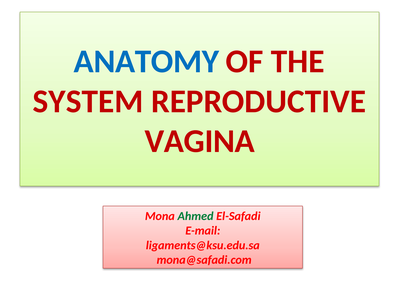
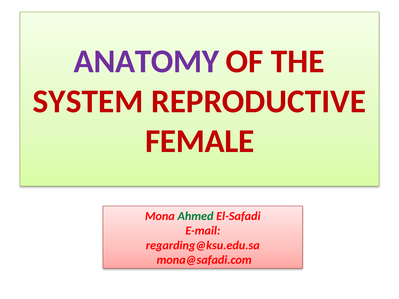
ANATOMY colour: blue -> purple (146, 62)
VAGINA: VAGINA -> FEMALE (200, 141)
ligaments@ksu.edu.sa: ligaments@ksu.edu.sa -> regarding@ksu.edu.sa (203, 246)
